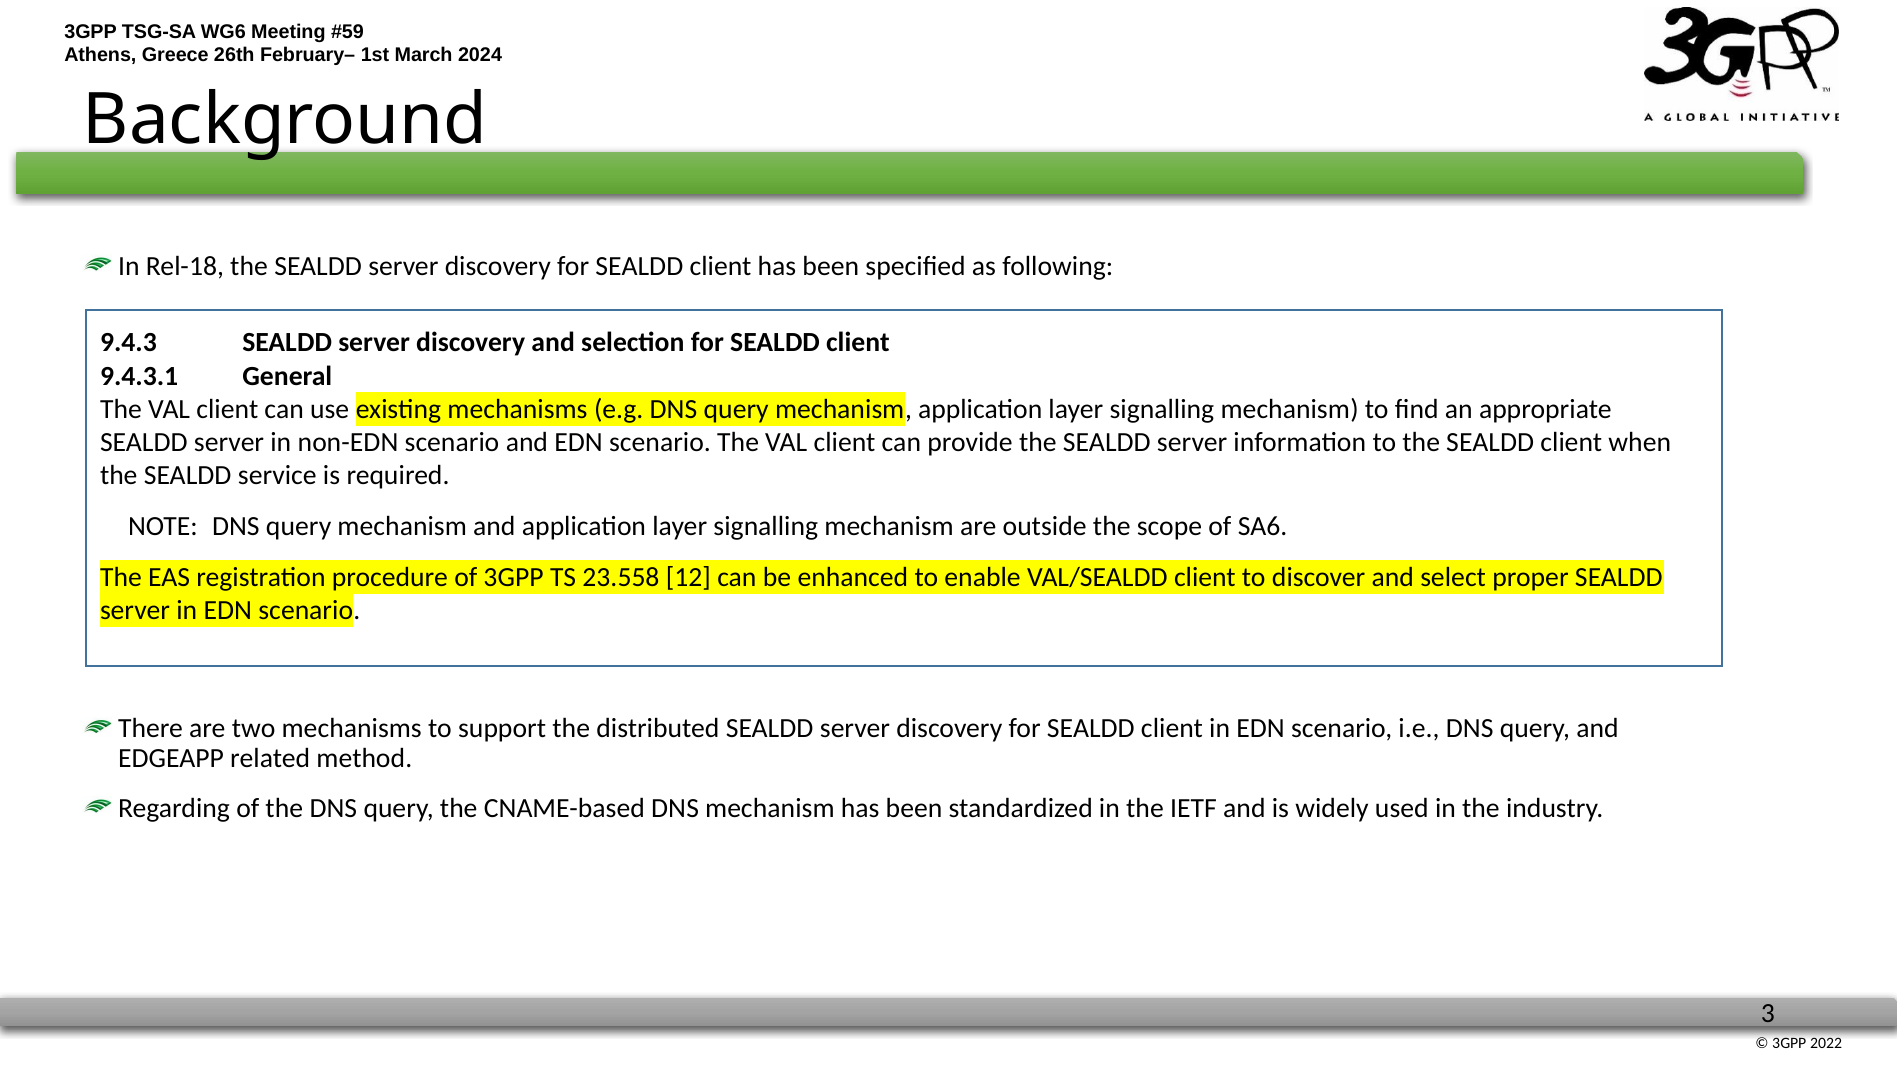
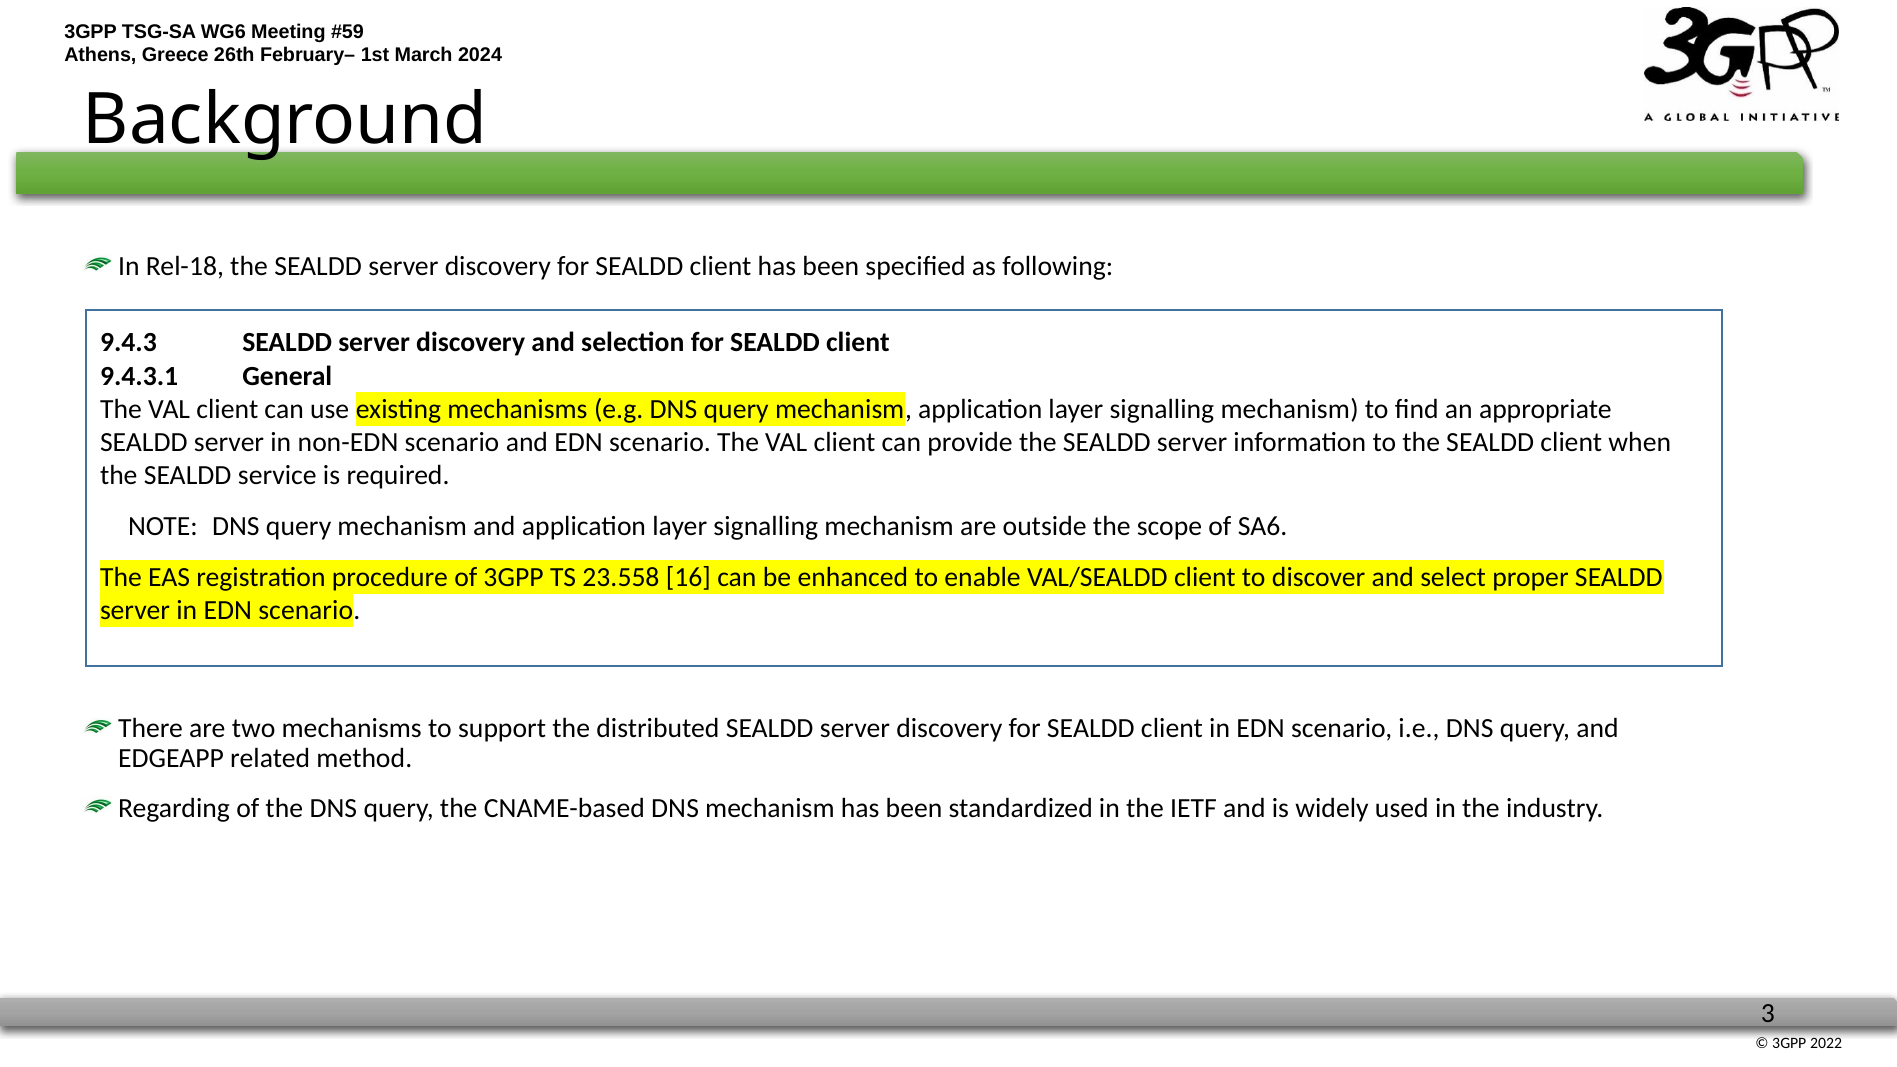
12: 12 -> 16 (688, 578)
